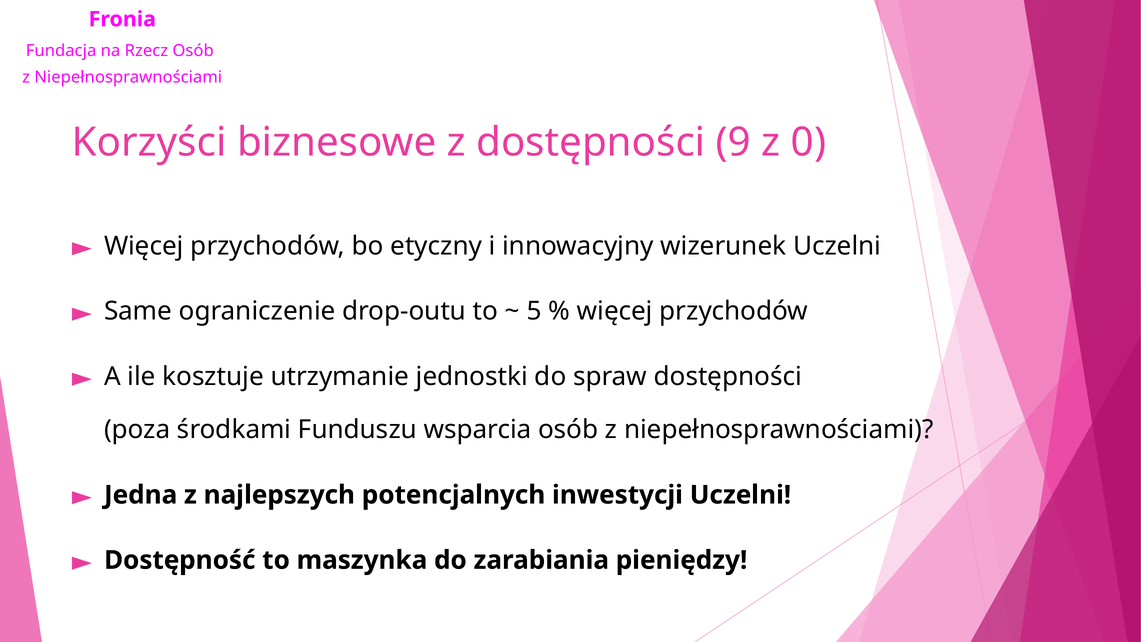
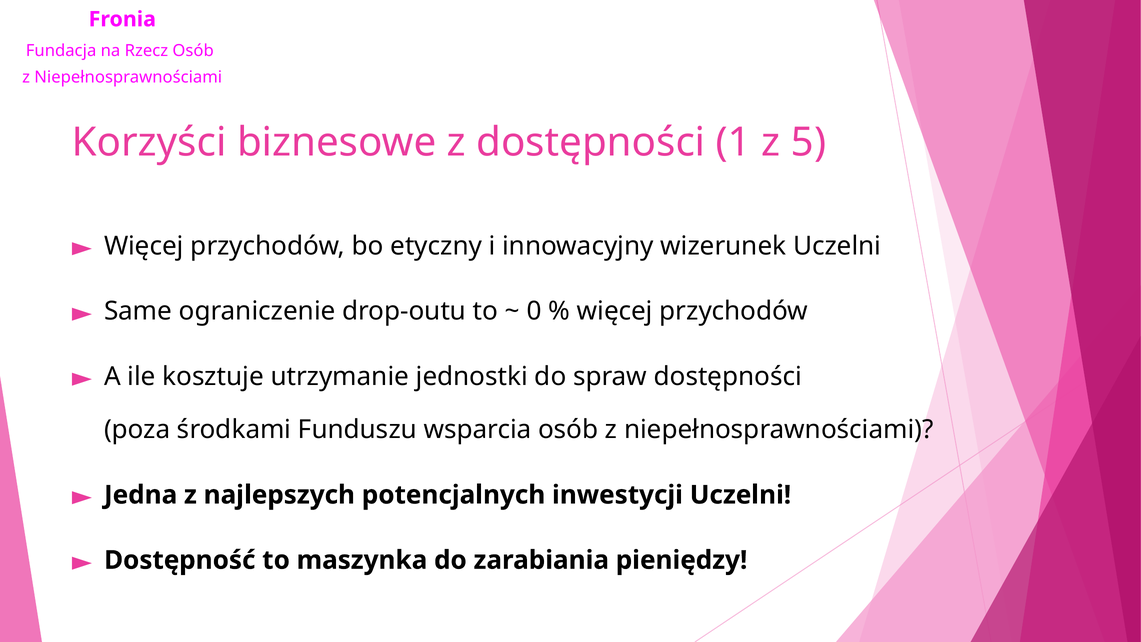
9: 9 -> 1 (733, 143)
0: 0 -> 5 (809, 143)
5: 5 -> 0 (534, 311)
